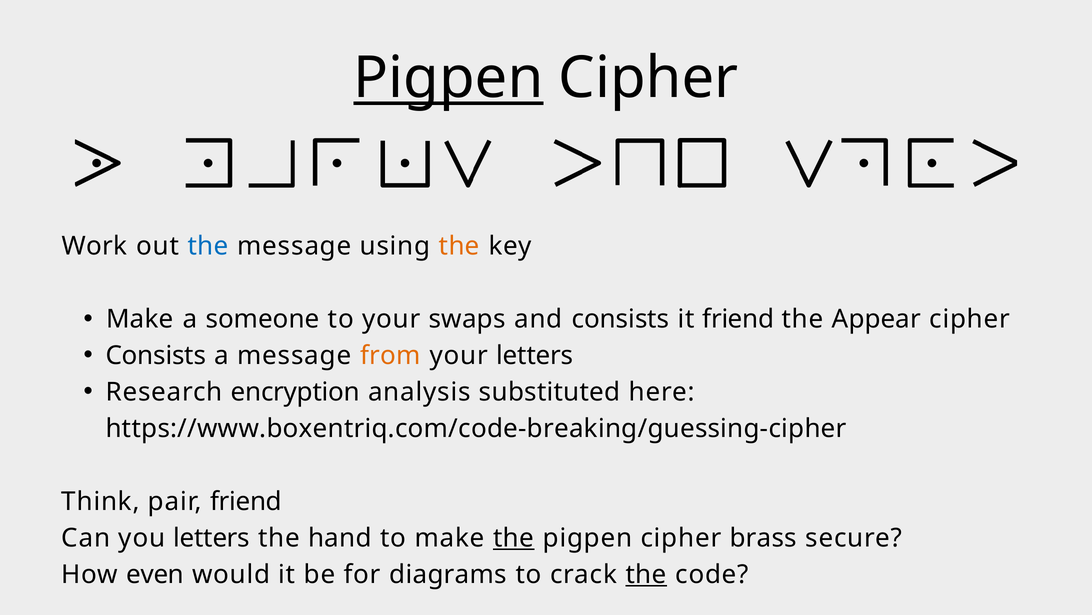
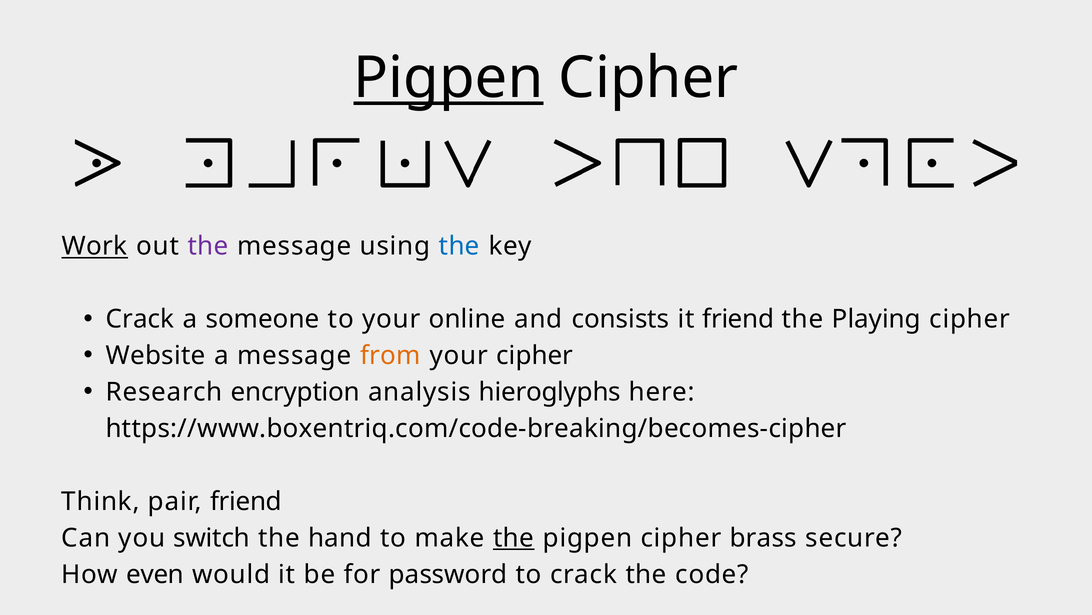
Work underline: none -> present (95, 246)
the colour: blue -> purple (208, 246)
the colour: orange -> blue (459, 246)
Make: Make -> Crack (140, 319)
swaps: swaps -> online (467, 319)
Appear: Appear -> Playing (876, 319)
Consists: Consists -> Website (156, 355)
your letters: letters -> cipher (535, 355)
substituted: substituted -> hieroglyphs (550, 392)
https://www.boxentriq.com/code-breaking/guessing-cipher: https://www.boxentriq.com/code-breaking/guessing-cipher -> https://www.boxentriq.com/code-breaking/becomes-cipher (476, 428)
you letters: letters -> switch (212, 537)
diagrams: diagrams -> password (448, 574)
the underline: present -> none (646, 574)
